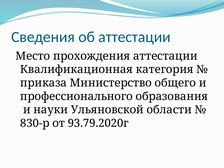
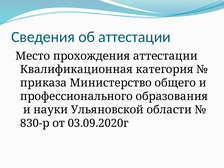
93.79.2020г: 93.79.2020г -> 03.09.2020г (98, 123)
